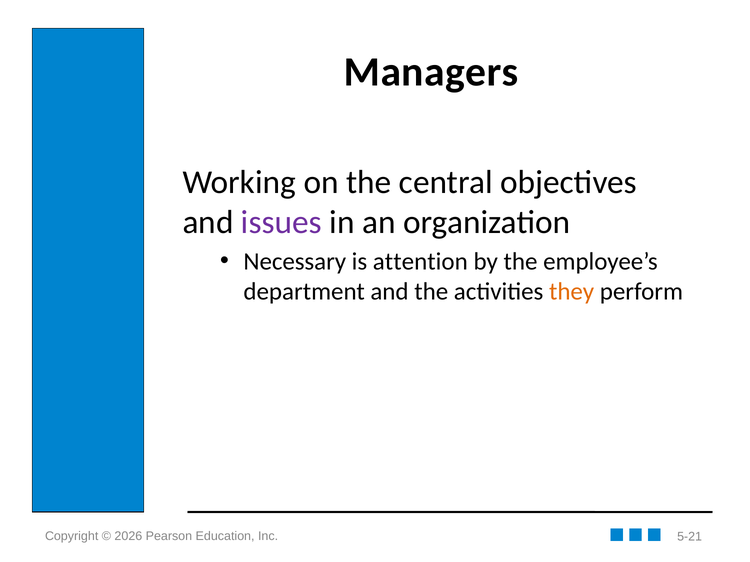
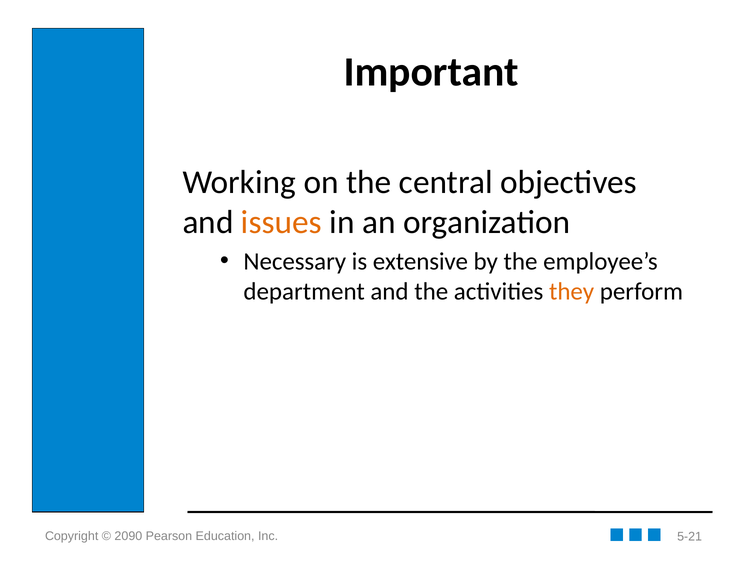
Managers: Managers -> Important (431, 72)
issues colour: purple -> orange (281, 222)
attention: attention -> extensive (420, 262)
2026: 2026 -> 2090 (128, 537)
